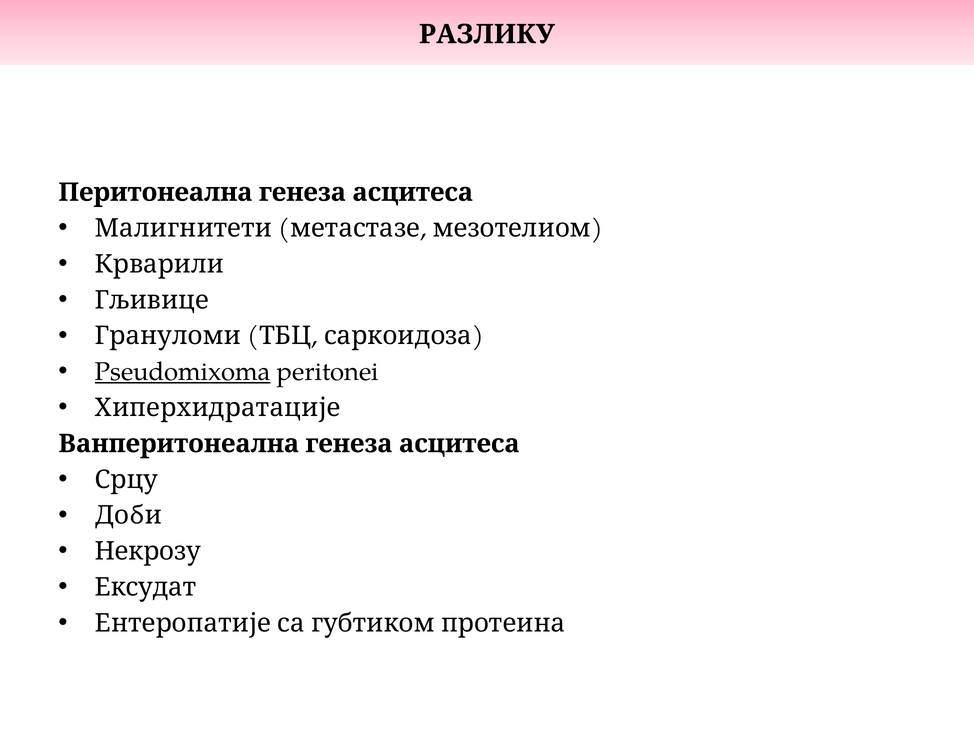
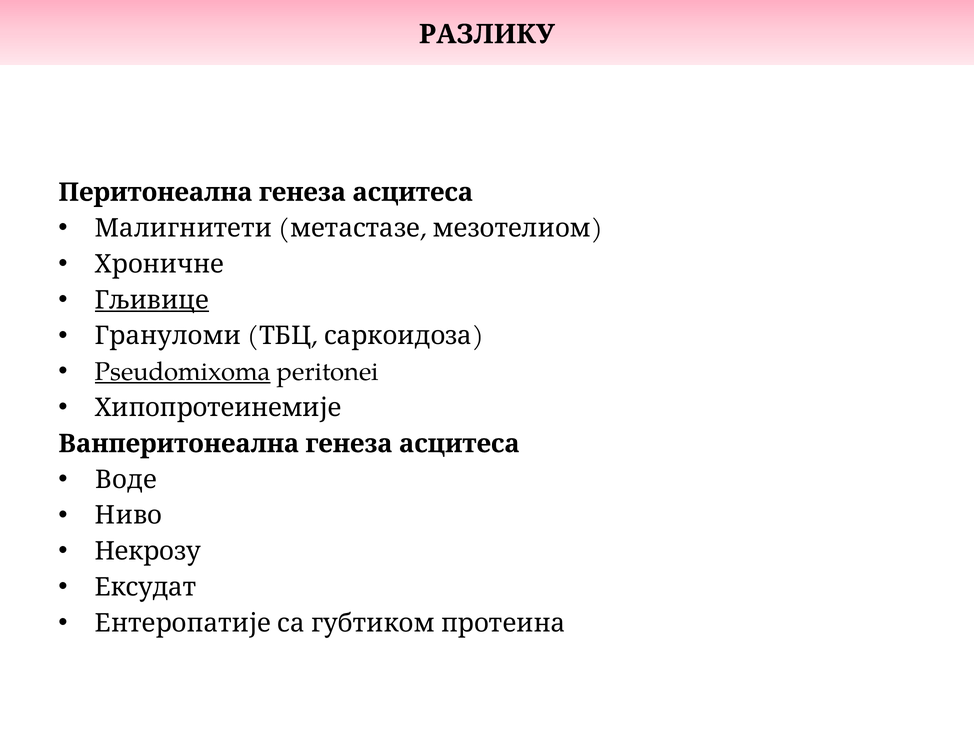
Крварили: Крварили -> Хроничне (160, 264)
Гљивице underline: none -> present (152, 300)
Хиперхидратације: Хиперхидратације -> Хипопротеинемије (218, 408)
Срцу: Срцу -> Воде (126, 480)
Доби: Доби -> Ниво (129, 516)
